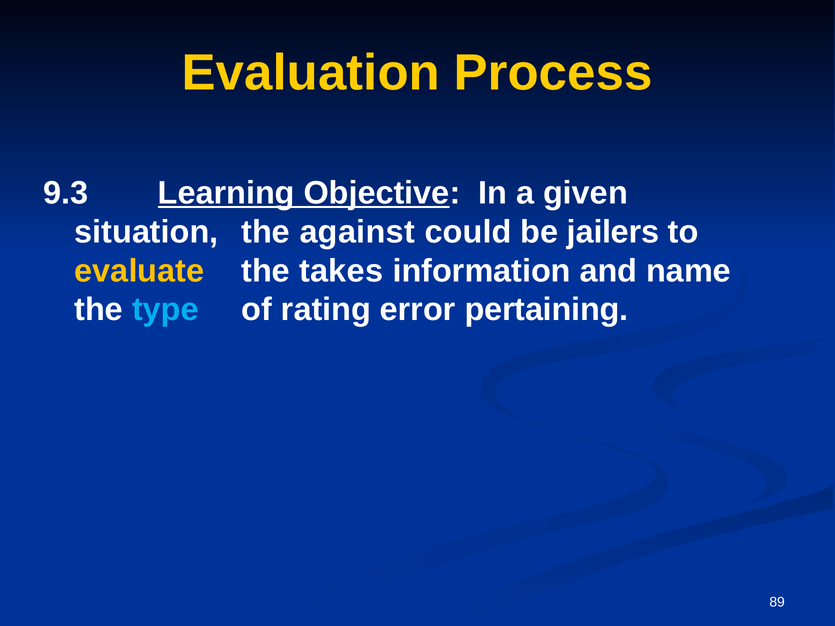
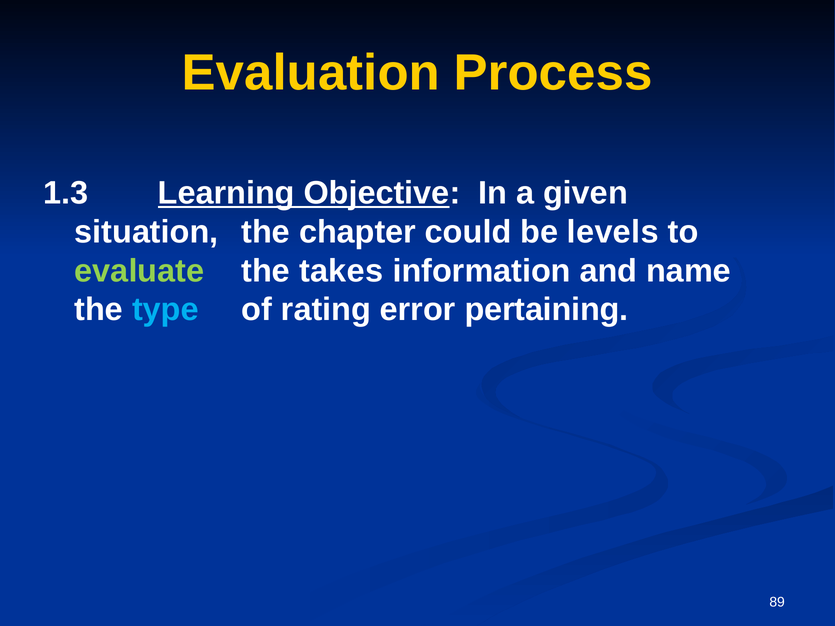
9.3: 9.3 -> 1.3 (66, 193)
against: against -> chapter (357, 232)
jailers: jailers -> levels (613, 232)
evaluate colour: yellow -> light green (139, 271)
